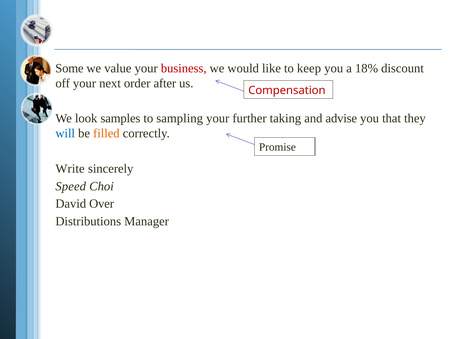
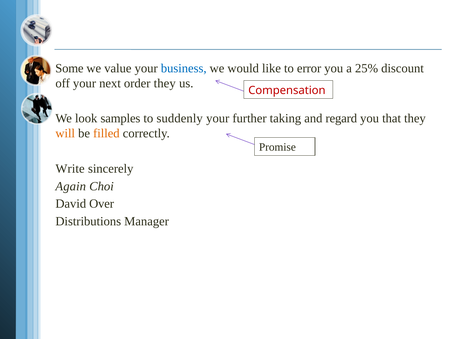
business colour: red -> blue (184, 68)
keep: keep -> error (309, 68)
18%: 18% -> 25% (367, 68)
order after: after -> they (165, 83)
sampling: sampling -> suddenly (180, 118)
advise: advise -> regard (341, 118)
will colour: blue -> orange (65, 134)
Speed: Speed -> Again (71, 186)
